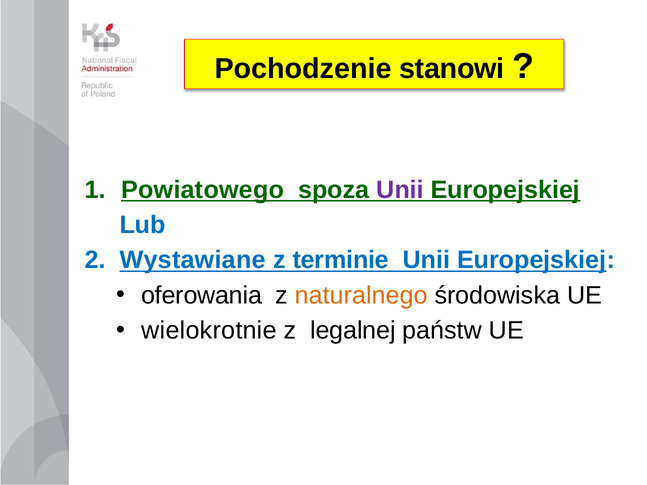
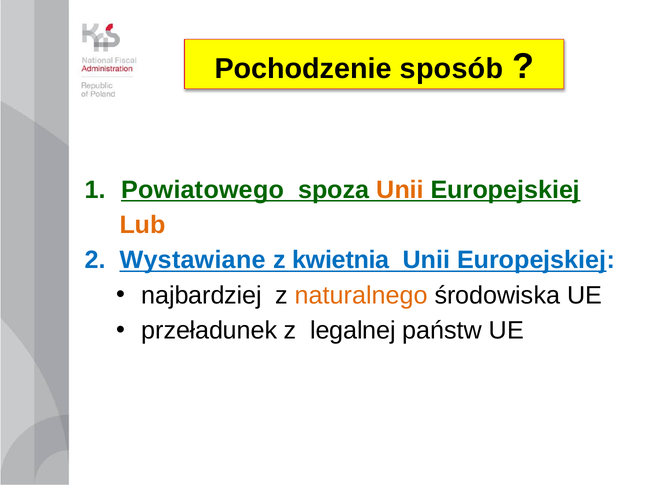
stanowi: stanowi -> sposób (452, 69)
Unii colour: purple -> orange (400, 190)
Lub colour: blue -> orange (143, 225)
terminie: terminie -> kwietnia (341, 260)
oferowania: oferowania -> najbardziej (202, 296)
wielokrotnie: wielokrotnie -> przeładunek (209, 331)
